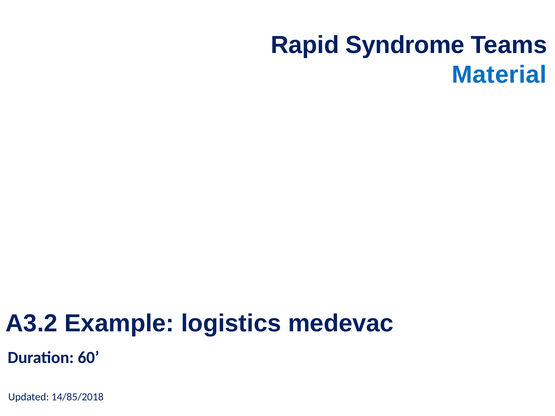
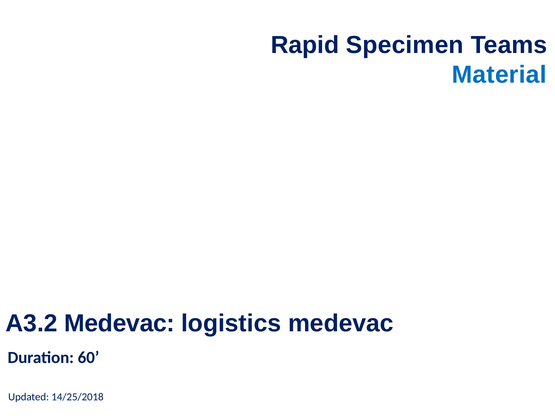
Syndrome: Syndrome -> Specimen (405, 45)
A3.2 Example: Example -> Medevac (119, 324)
14/85/2018: 14/85/2018 -> 14/25/2018 (78, 397)
